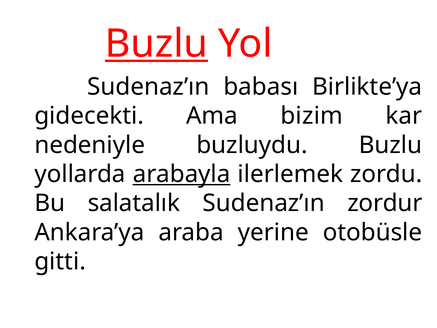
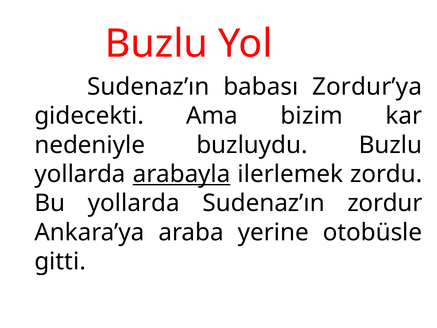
Buzlu underline: present -> none (156, 44)
Birlikte’ya: Birlikte’ya -> Zordur’ya (367, 87)
Bu salatalık: salatalık -> yollarda (134, 203)
